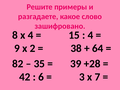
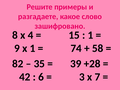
4: 4 -> 1 (90, 35)
х 2: 2 -> 1 (33, 48)
38: 38 -> 74 (76, 48)
64: 64 -> 58 (98, 48)
